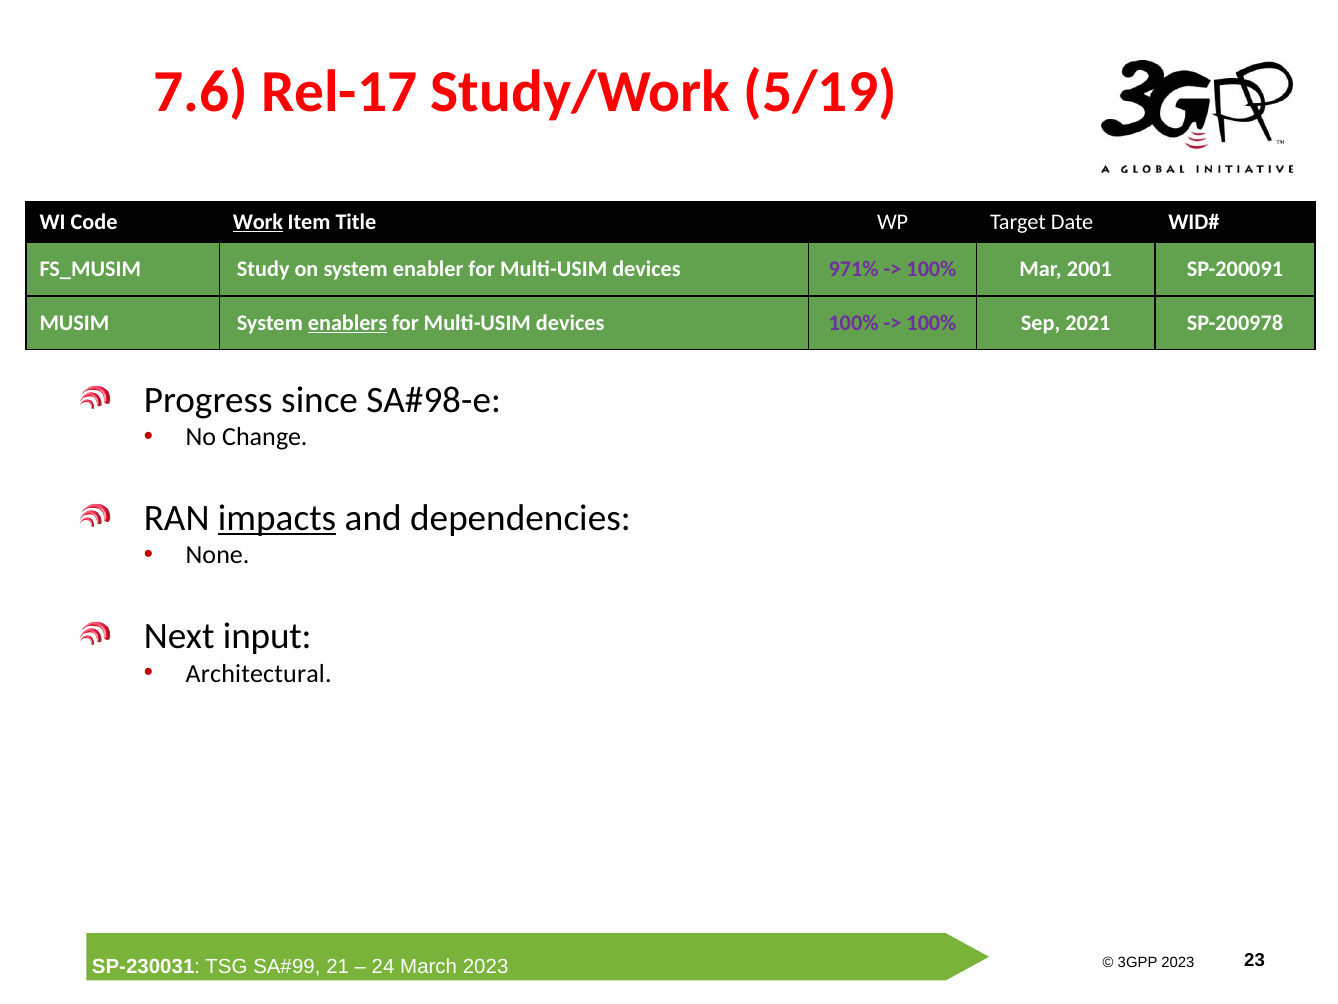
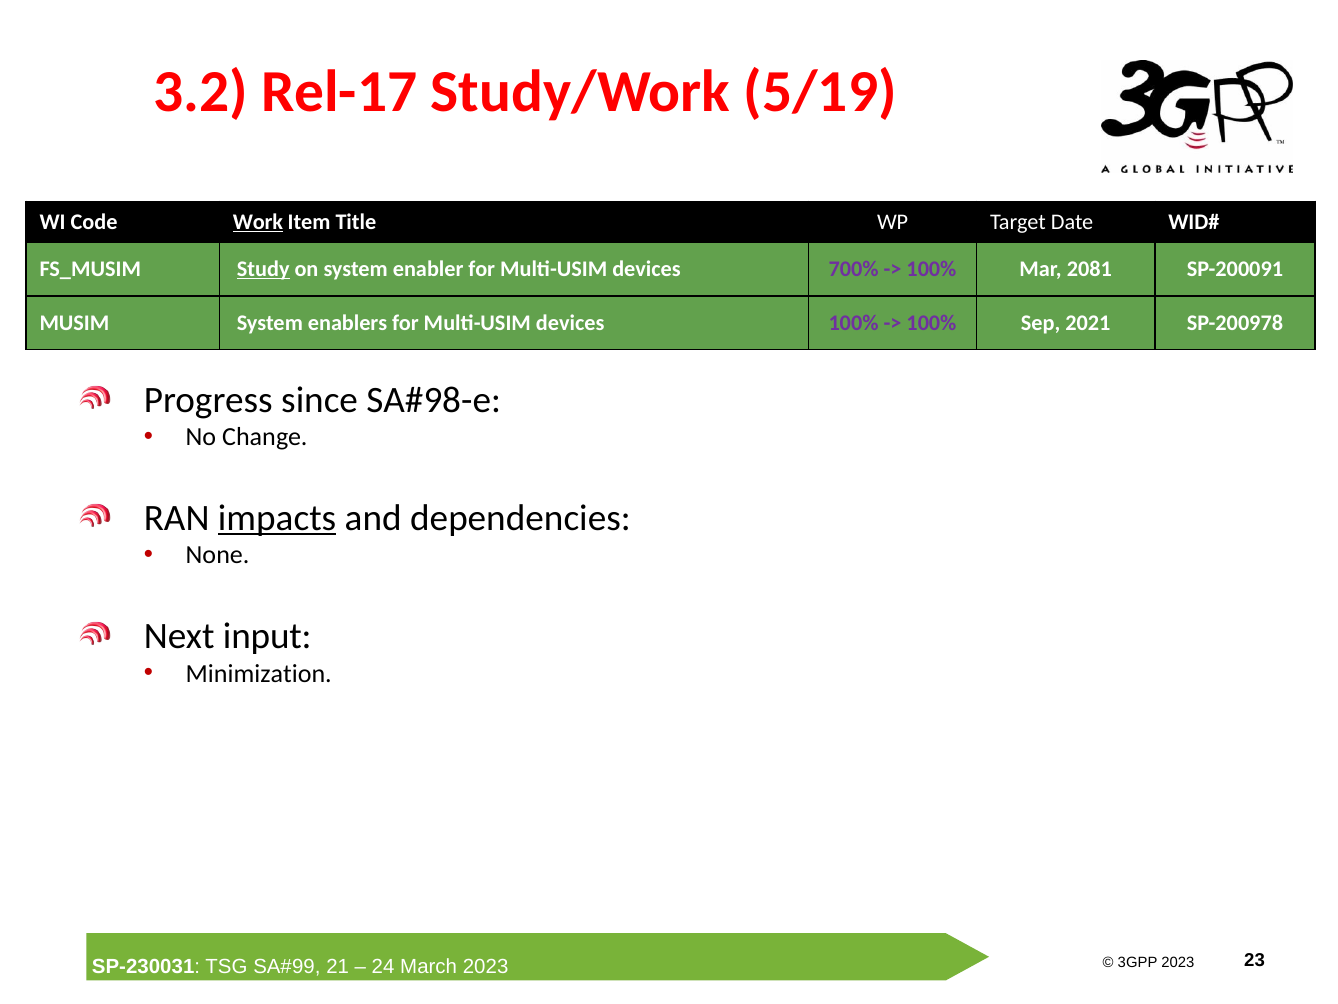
7.6: 7.6 -> 3.2 (201, 92)
Study underline: none -> present (263, 269)
971%: 971% -> 700% (854, 269)
2001: 2001 -> 2081 (1089, 269)
enablers underline: present -> none (348, 323)
Architectural: Architectural -> Minimization (259, 673)
